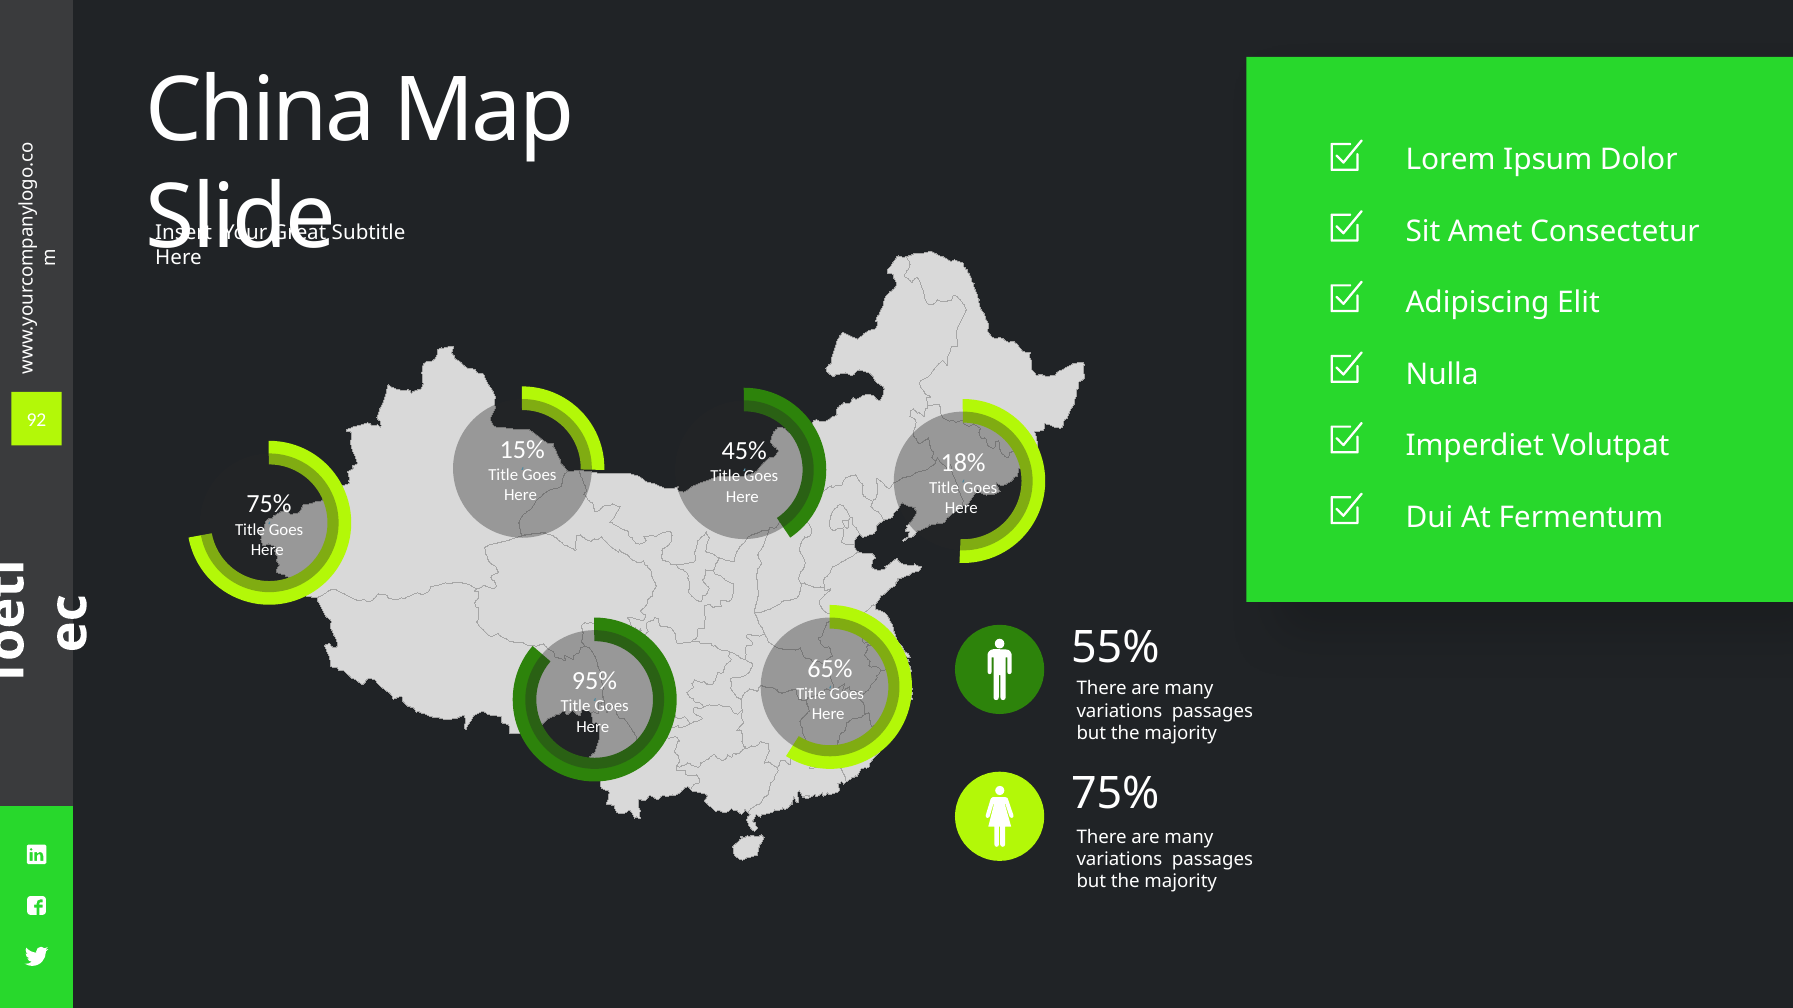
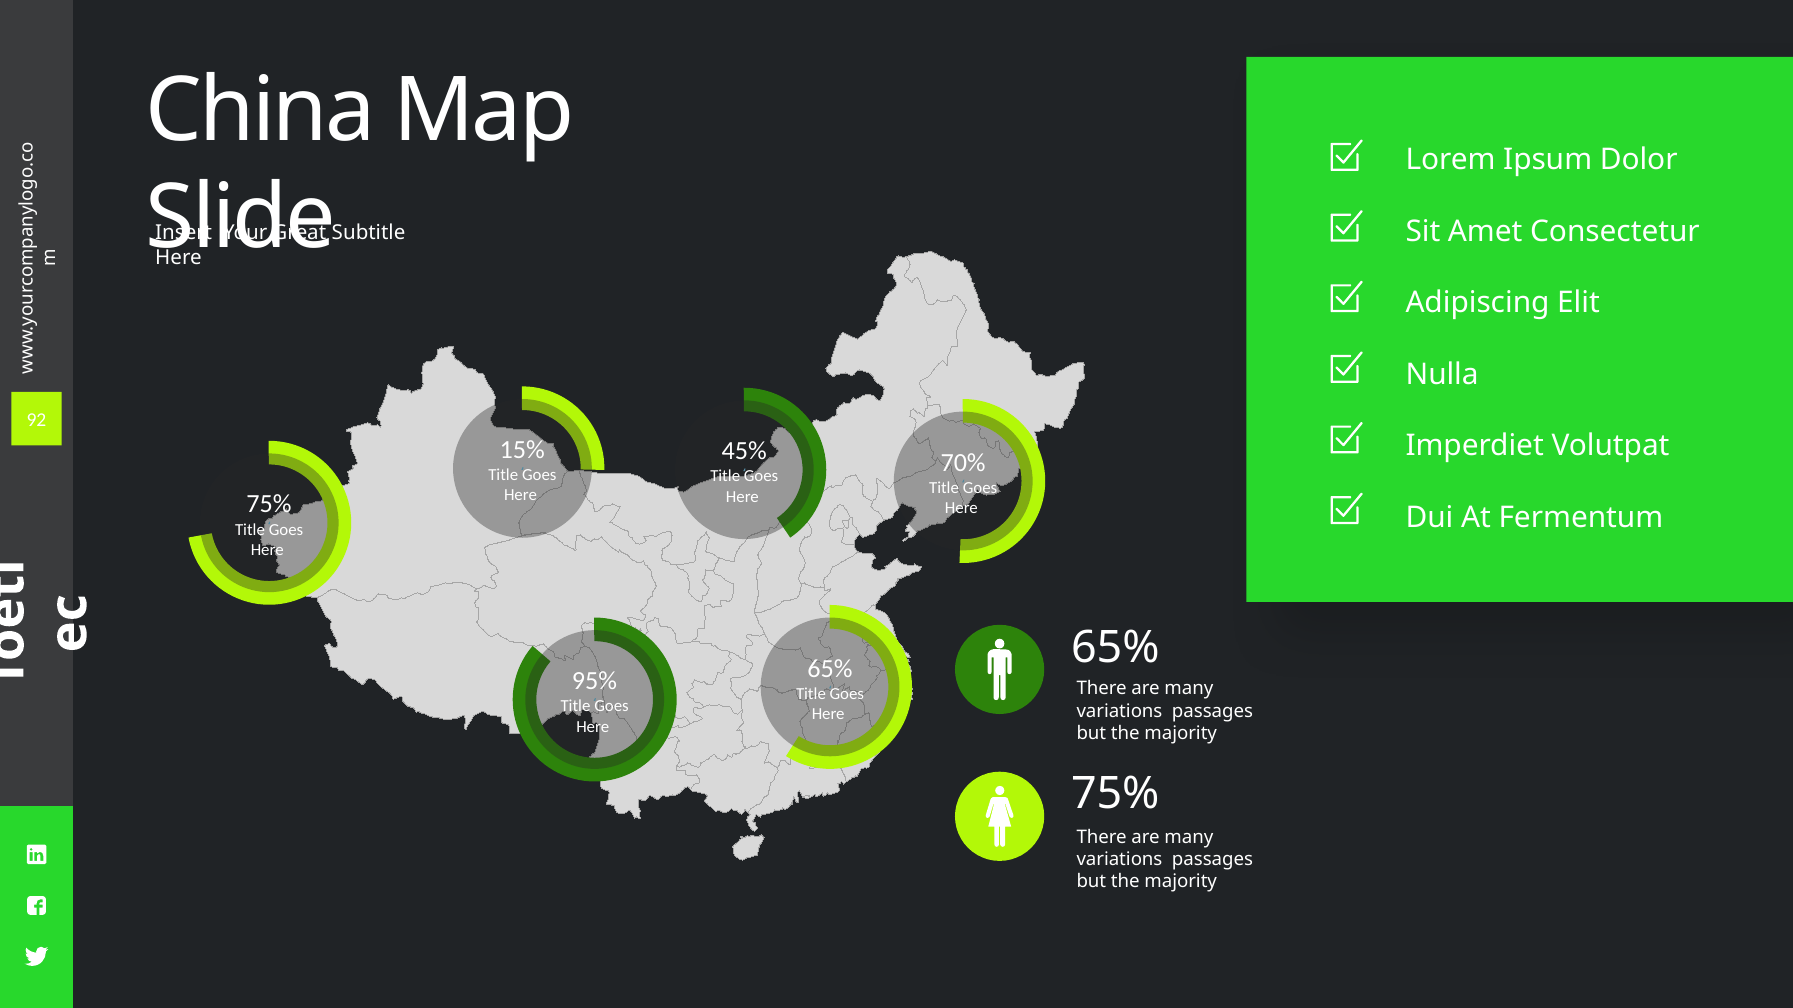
18%: 18% -> 70% (963, 463)
55%: 55% -> 65% (1115, 648)
